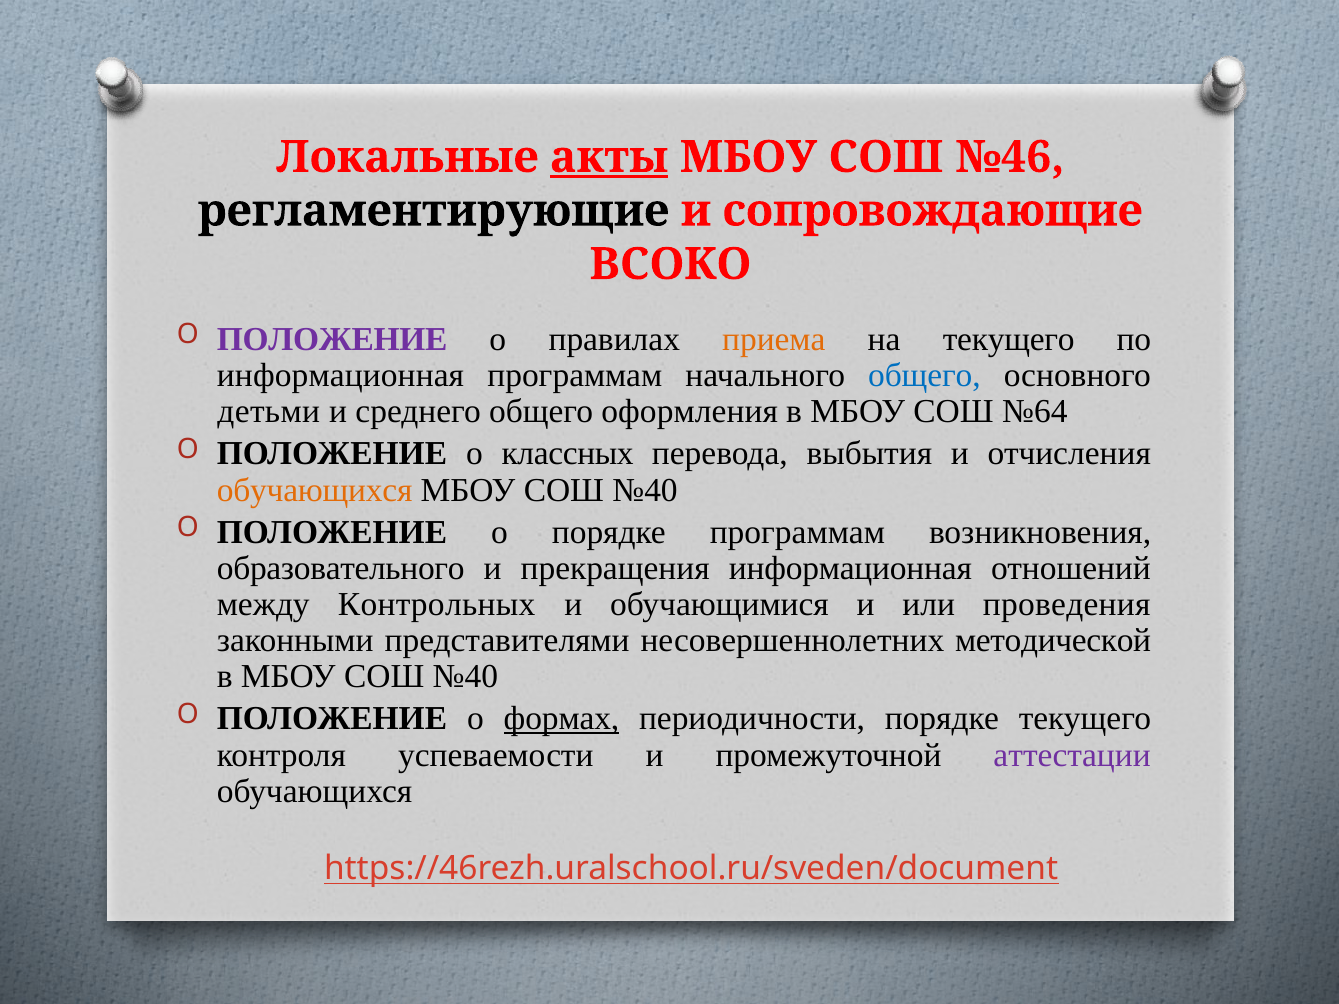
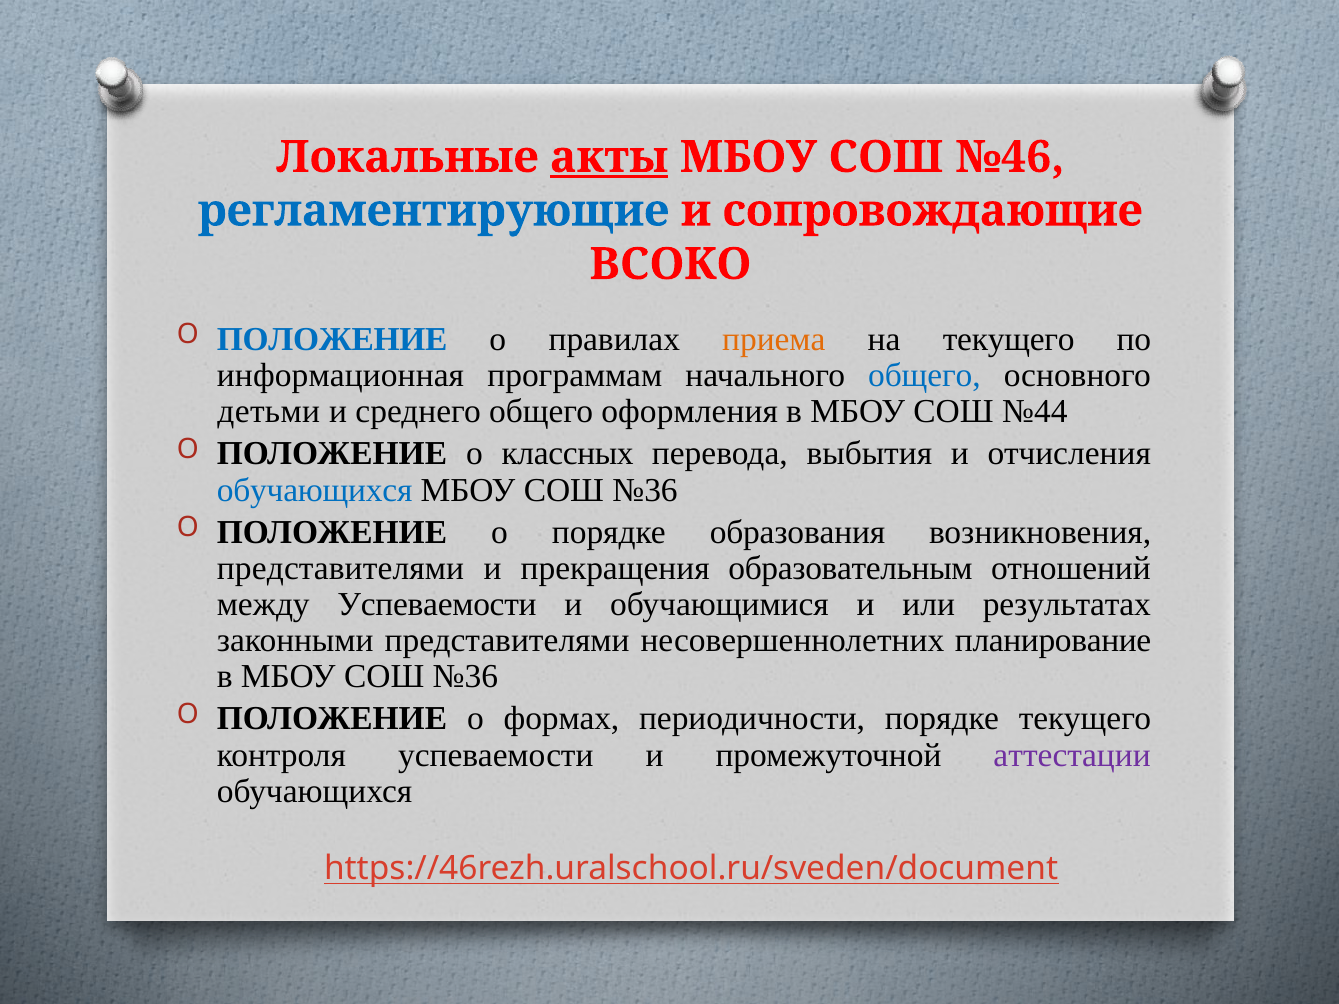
регламентирующие colour: black -> blue (434, 211)
ПОЛОЖЕНИЕ colour: purple -> blue (332, 339)
№64: №64 -> №44 (1035, 412)
обучающихся colour: orange -> blue (315, 490)
№40: №40 -> №36 (645, 490)
порядке программам: программам -> образования (797, 532)
образовательного: образовательного -> представителями (341, 568)
прекращения информационная: информационная -> образовательным (850, 568)
между Контрольных: Контрольных -> Успеваемости (437, 605)
проведения: проведения -> результатах (1067, 605)
методической: методической -> планирование (1053, 641)
в МБОУ СОШ №40: №40 -> №36 (465, 677)
формах underline: present -> none (561, 719)
